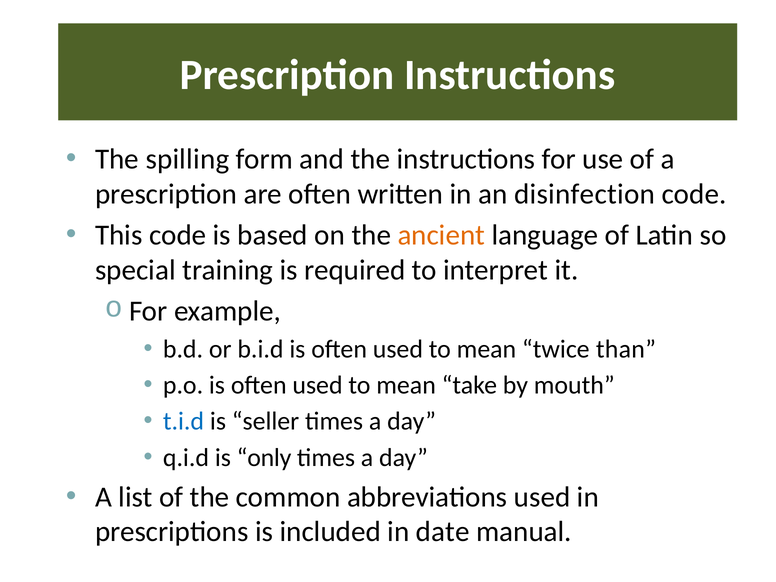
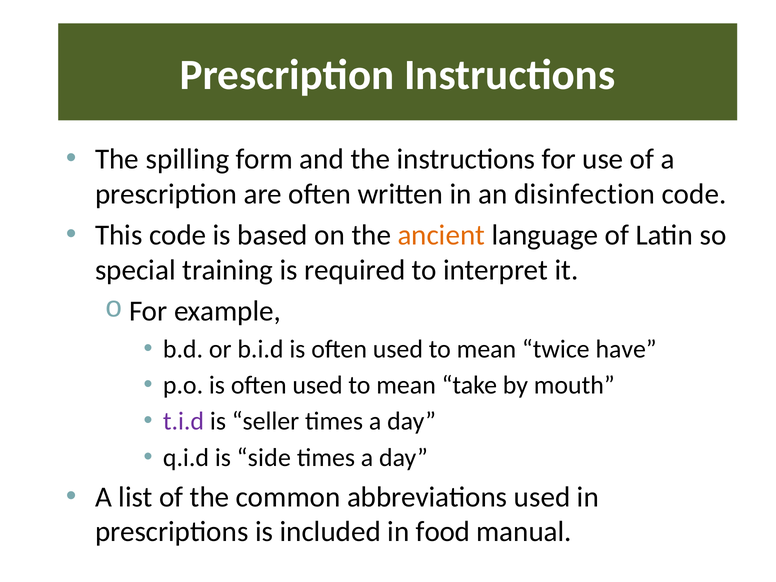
than: than -> have (626, 349)
t.i.d colour: blue -> purple (184, 421)
only: only -> side (264, 458)
date: date -> food (443, 532)
